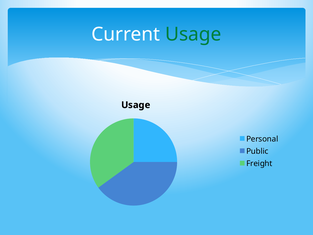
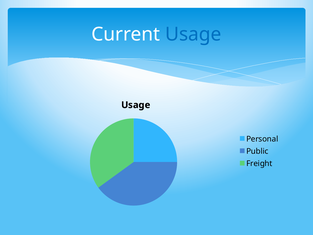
Usage colour: green -> blue (193, 34)
